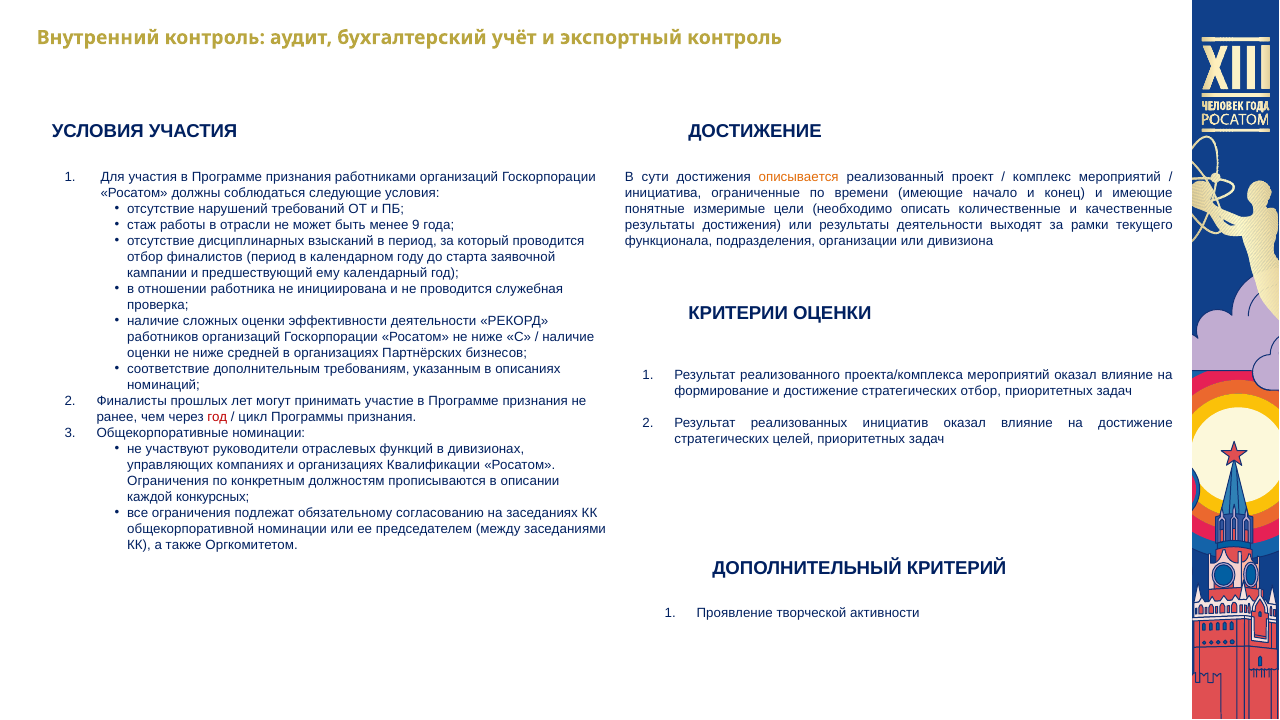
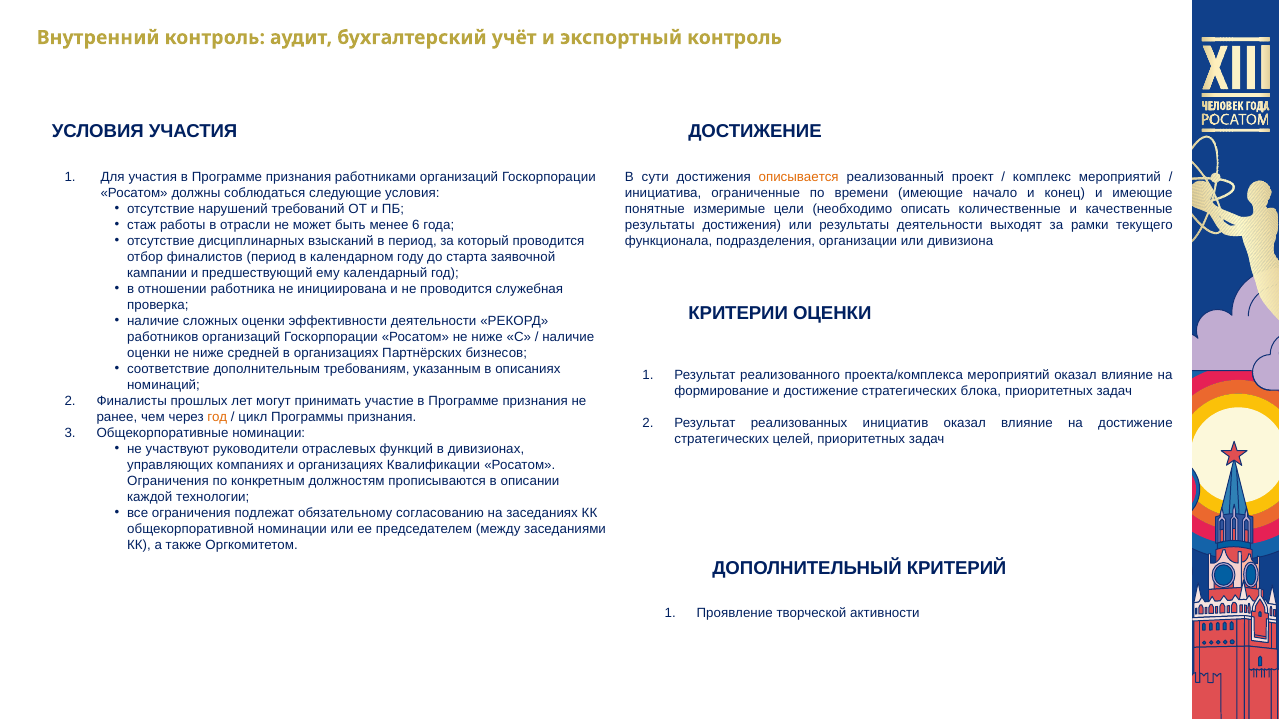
9: 9 -> 6 (416, 225)
стратегических отбор: отбор -> блока (981, 391)
год colour: red -> orange (217, 417)
конкурсных: конкурсных -> технологии (213, 497)
